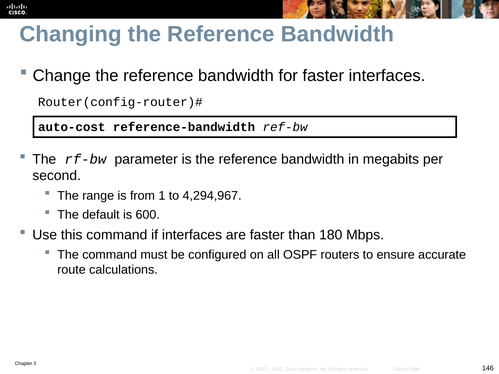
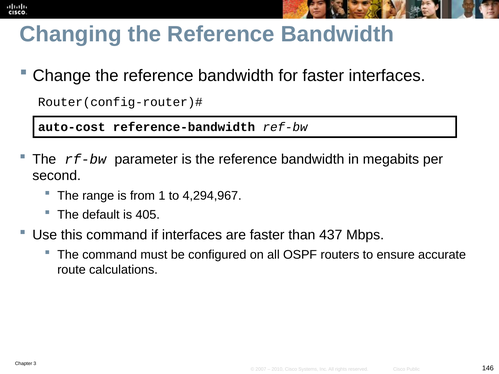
600: 600 -> 405 (148, 215)
180: 180 -> 437 (331, 235)
